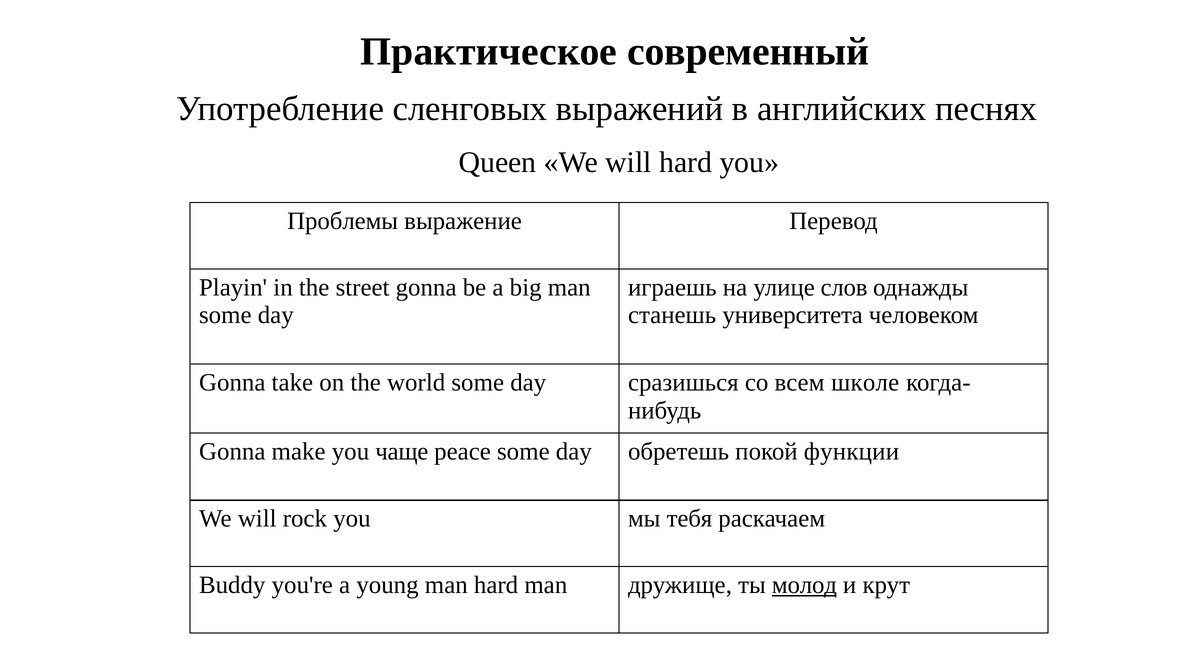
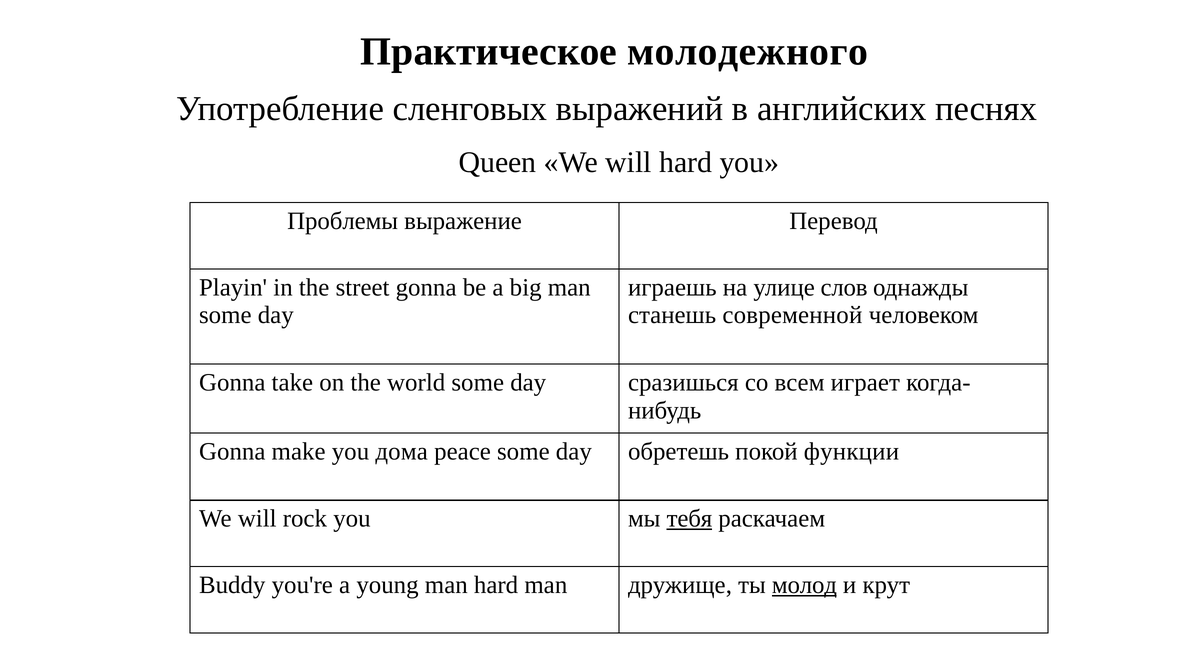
современный: современный -> молодежного (748, 52)
университета: университета -> современной (792, 315)
школе: школе -> играет (865, 382)
чаще: чаще -> дома (402, 451)
тебя underline: none -> present (689, 518)
